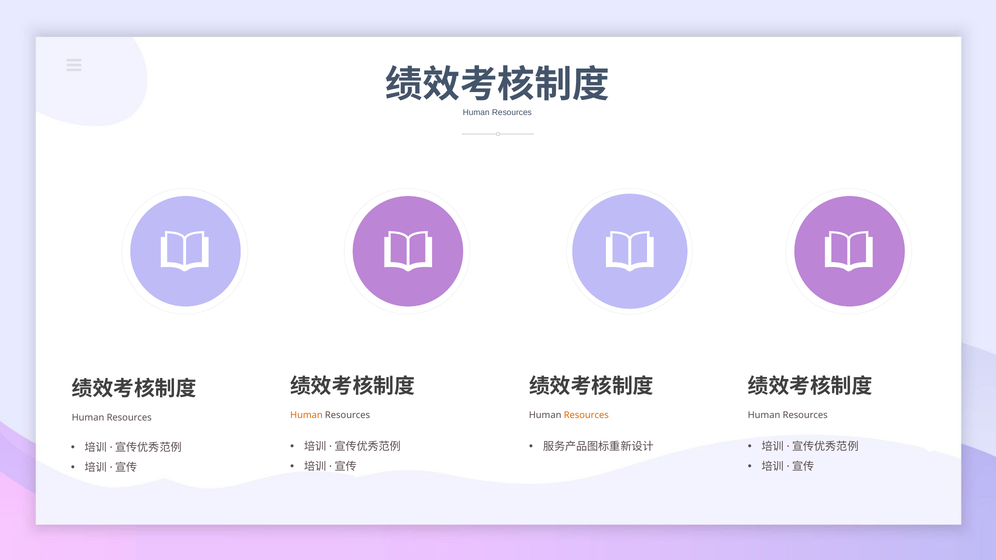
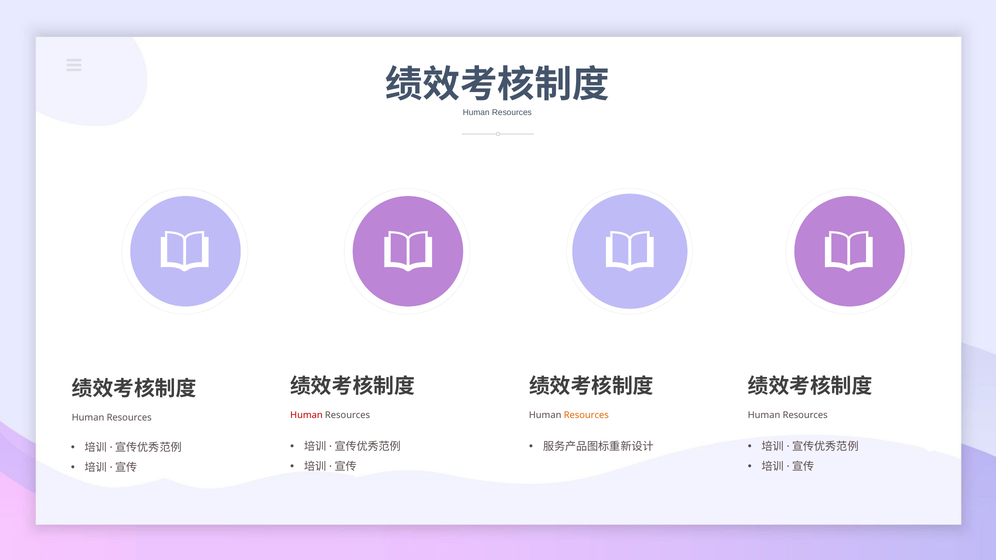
Human colour: orange -> red (306, 415)
